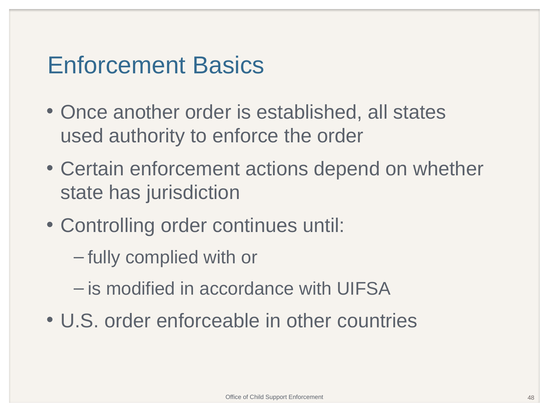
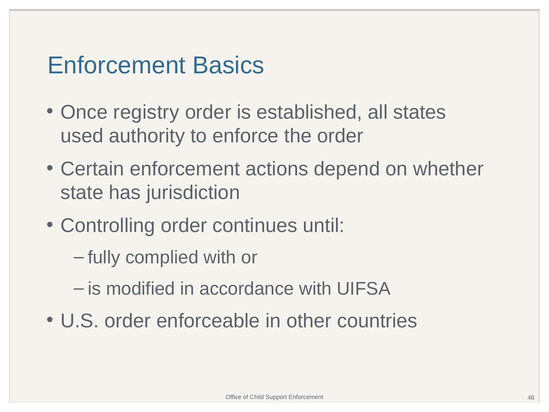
another: another -> registry (146, 112)
